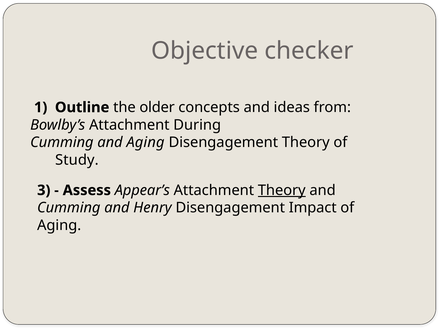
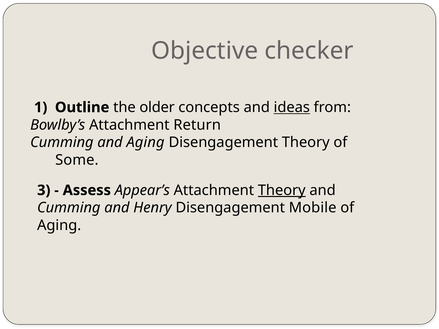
ideas underline: none -> present (292, 107)
During: During -> Return (197, 125)
Study: Study -> Some (77, 160)
Impact: Impact -> Mobile (313, 208)
